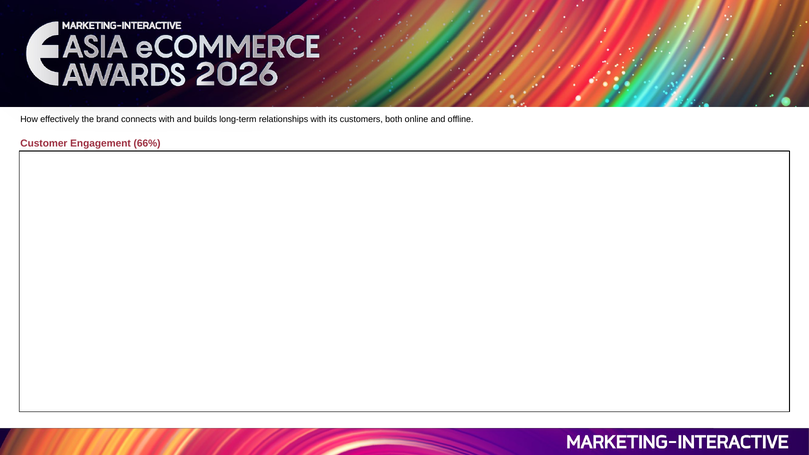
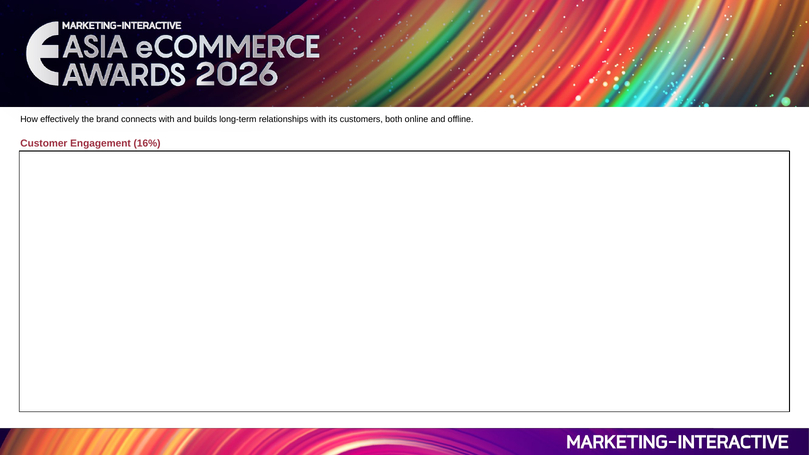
66%: 66% -> 16% (147, 143)
